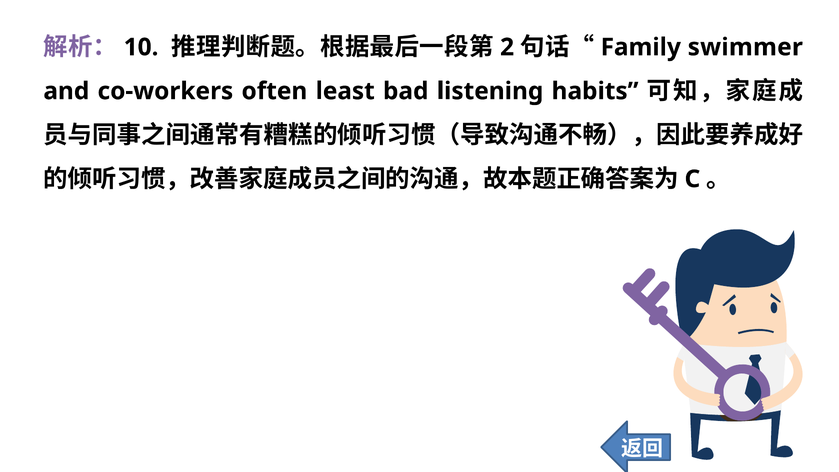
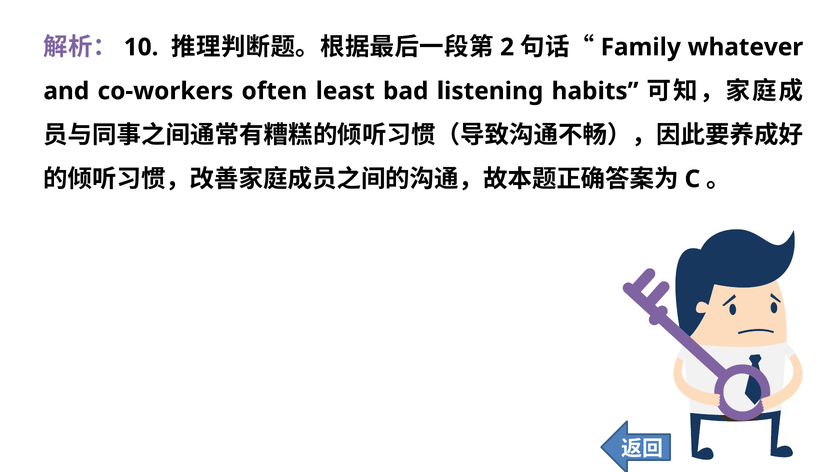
swimmer: swimmer -> whatever (745, 47)
